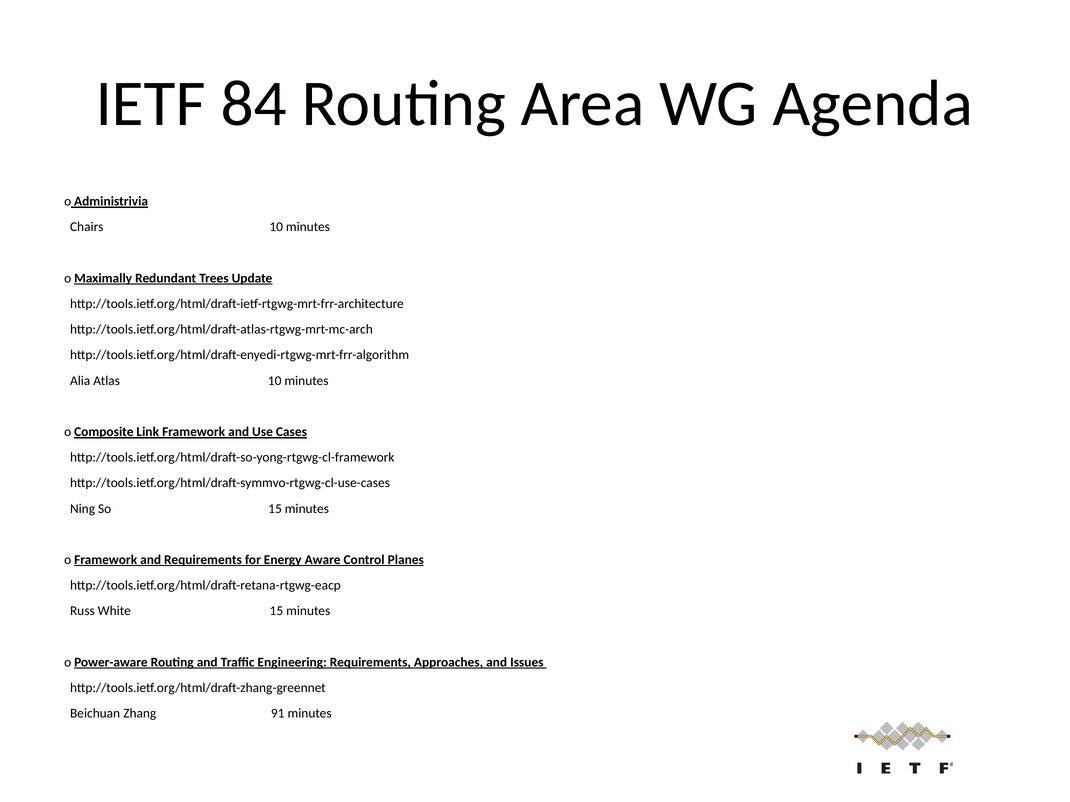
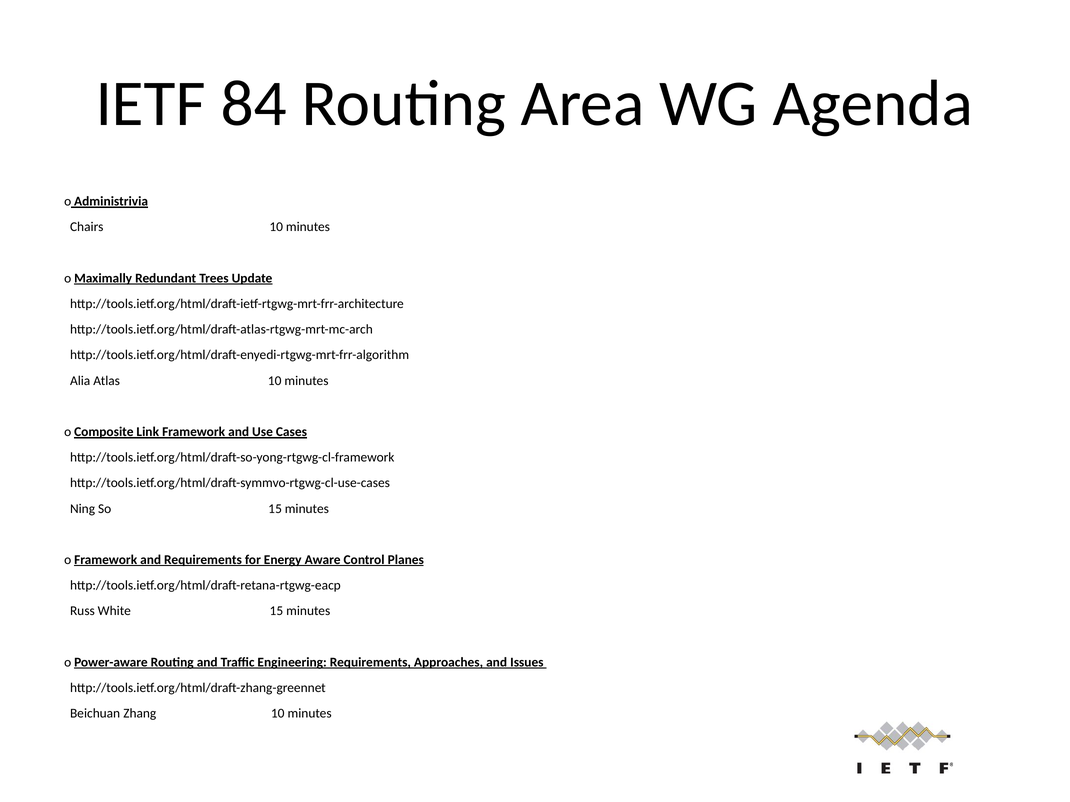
Zhang 91: 91 -> 10 (278, 714)
